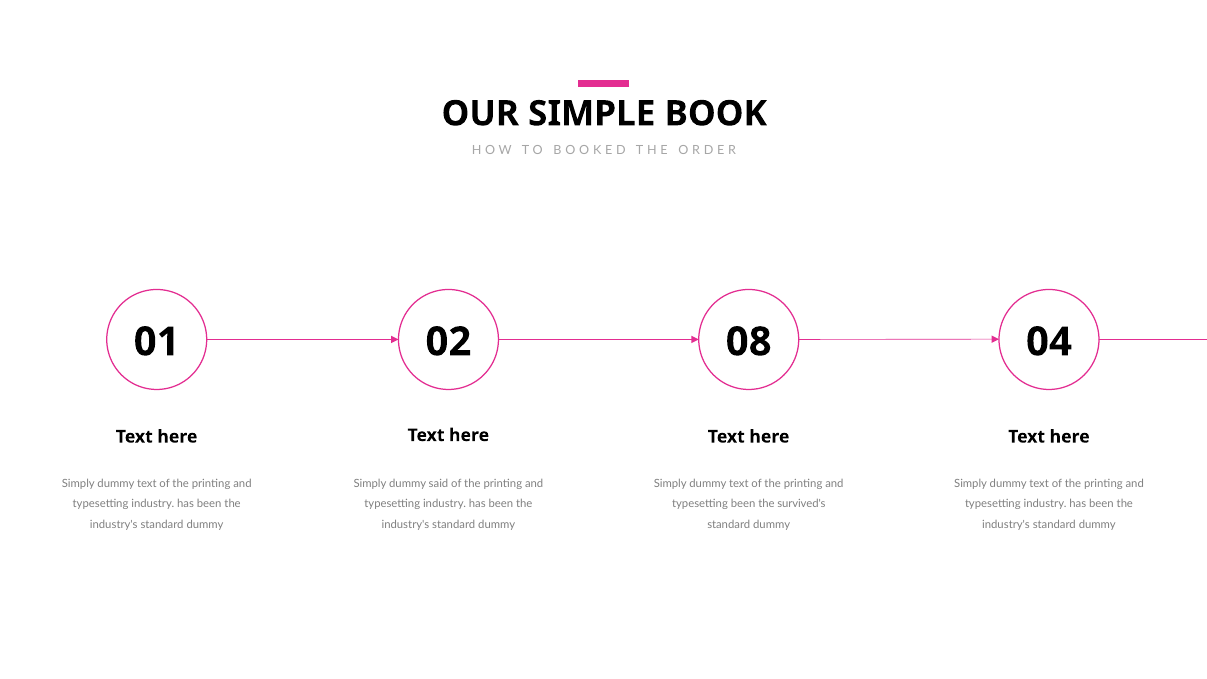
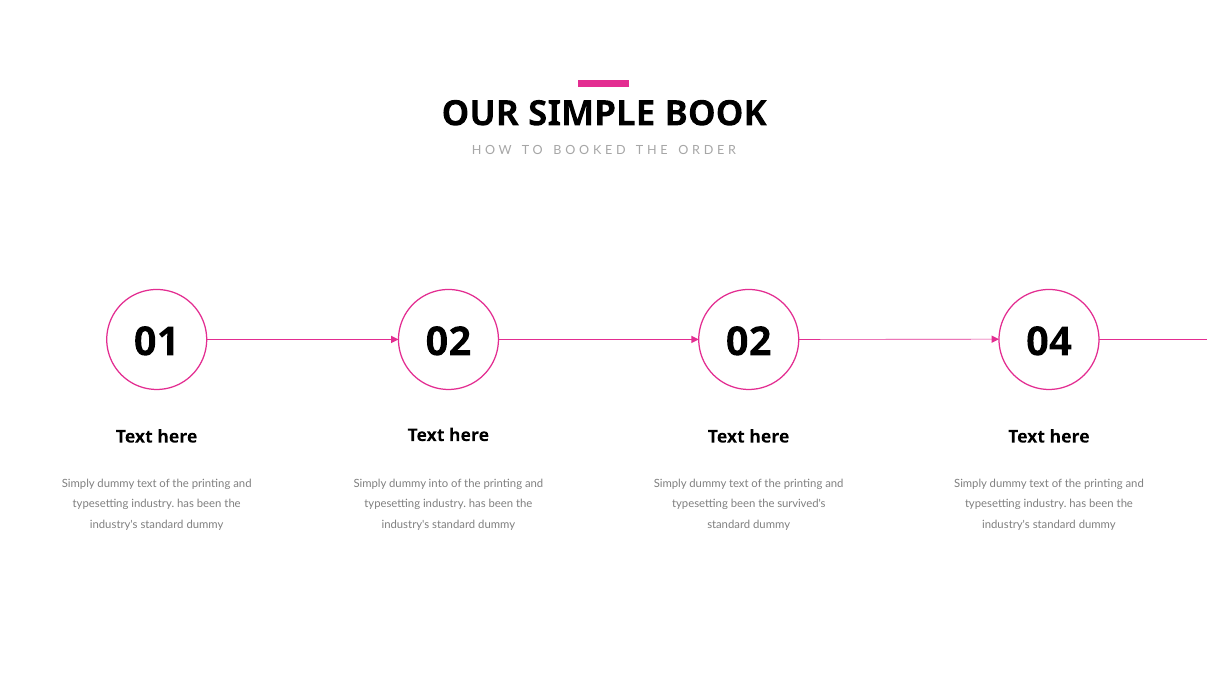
02 08: 08 -> 02 (749, 342)
said: said -> into (439, 483)
